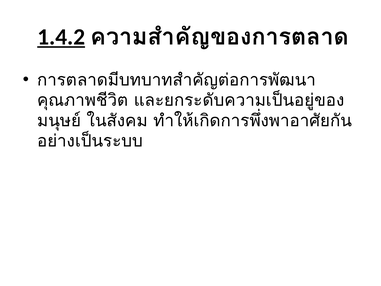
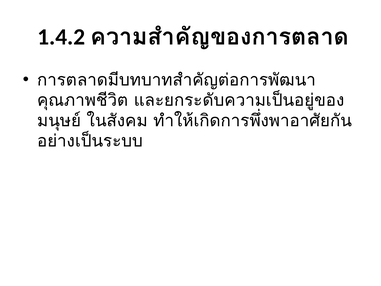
1.4.2 underline: present -> none (61, 37)
